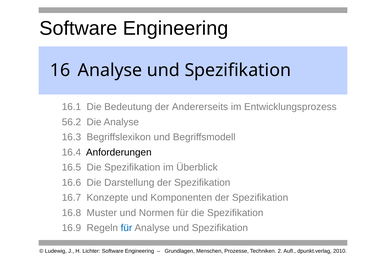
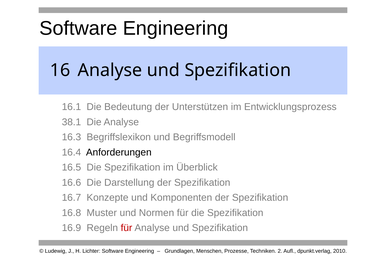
Andererseits: Andererseits -> Unterstützen (200, 107)
56.2: 56.2 -> 38.1 (71, 122)
für colour: blue -> red (127, 228)
